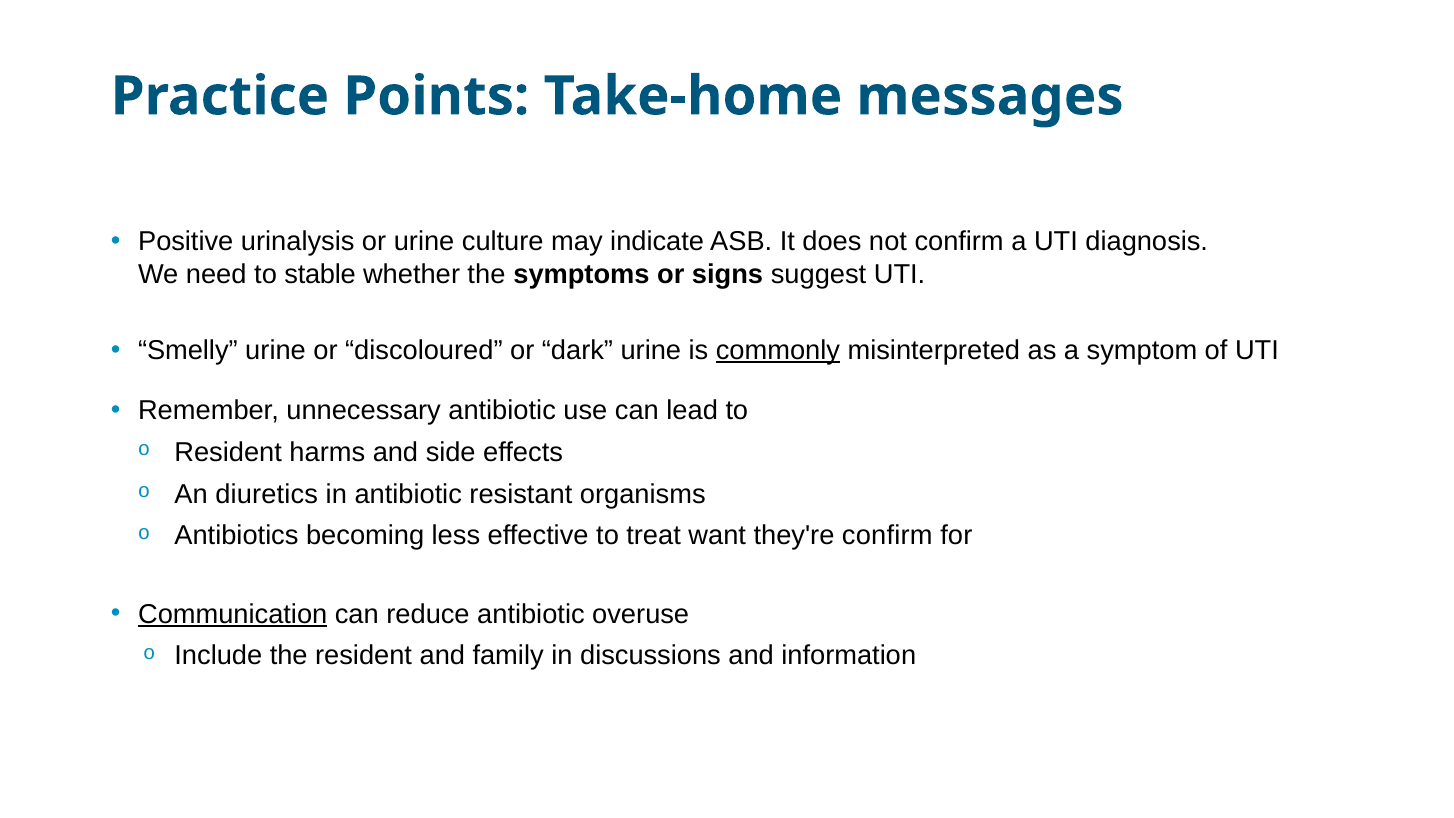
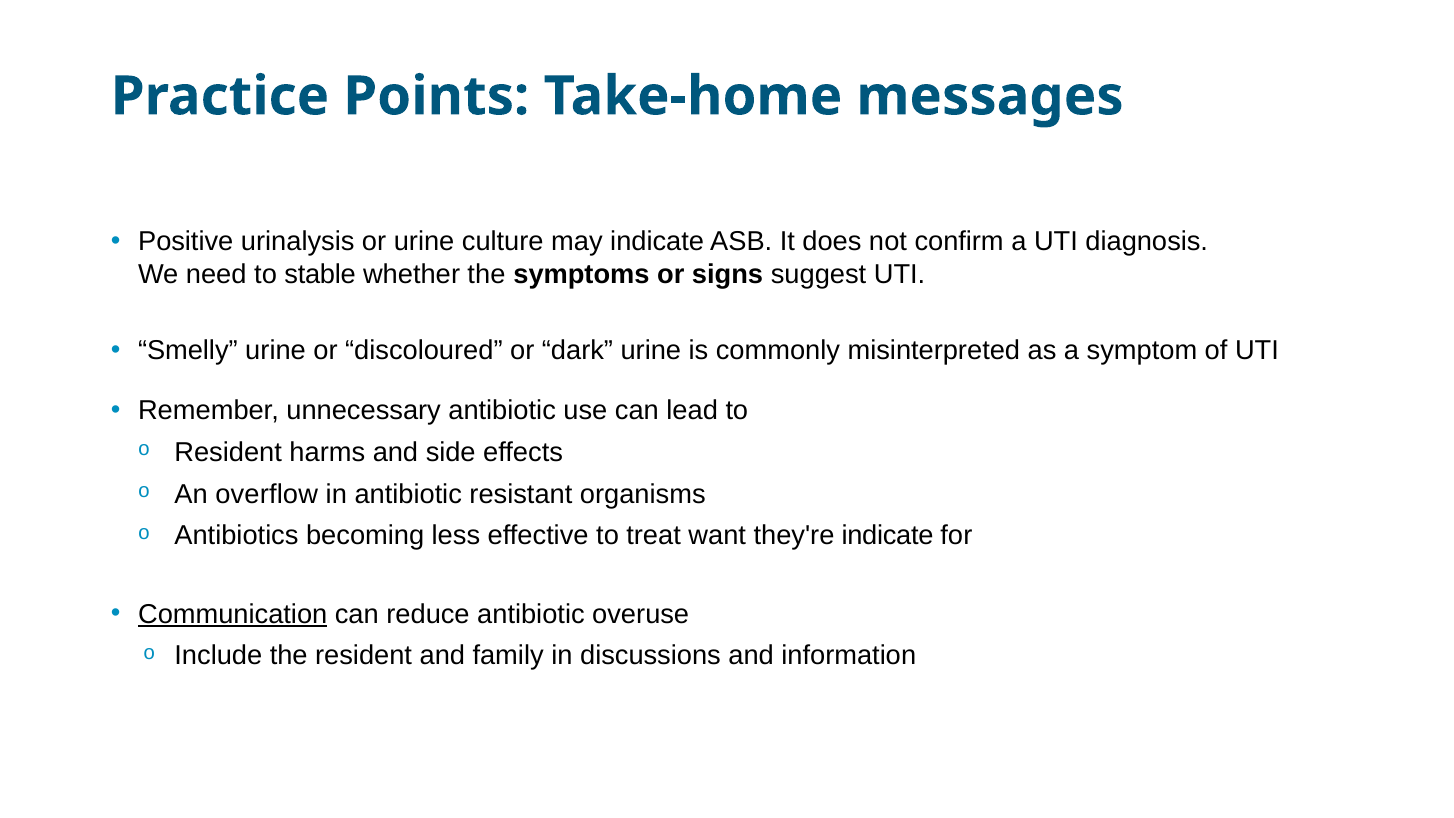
commonly underline: present -> none (778, 350)
diuretics: diuretics -> overflow (267, 494)
they're confirm: confirm -> indicate (888, 536)
